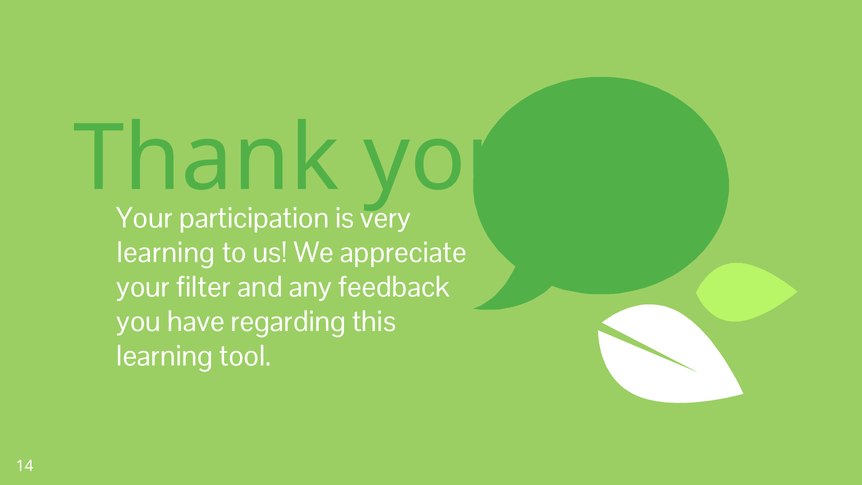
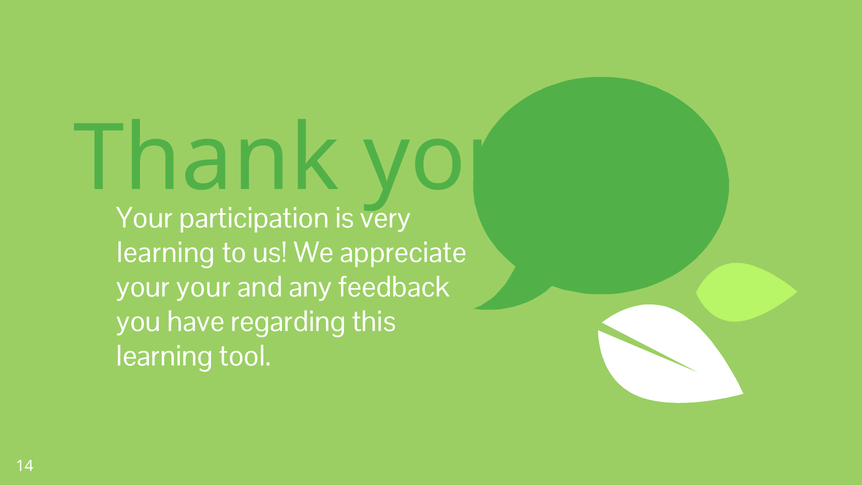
your filter: filter -> your (204, 287)
